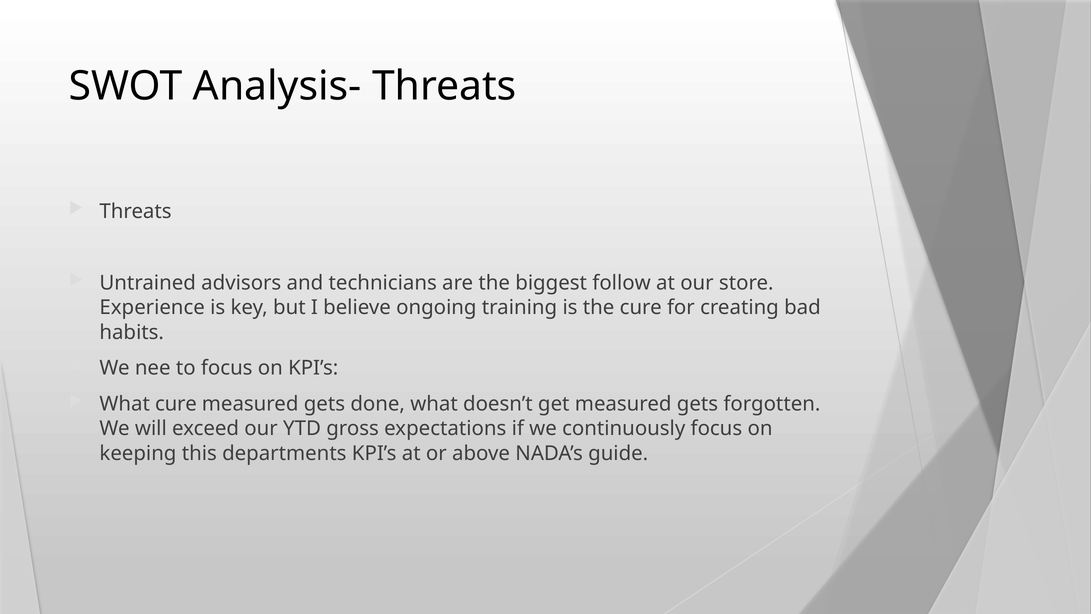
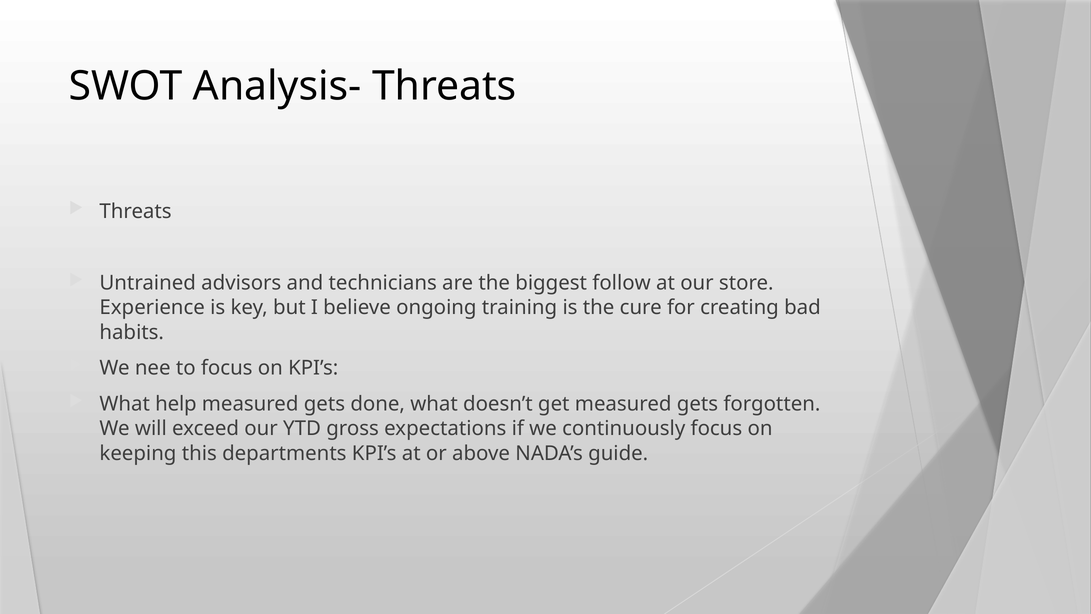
What cure: cure -> help (176, 404)
